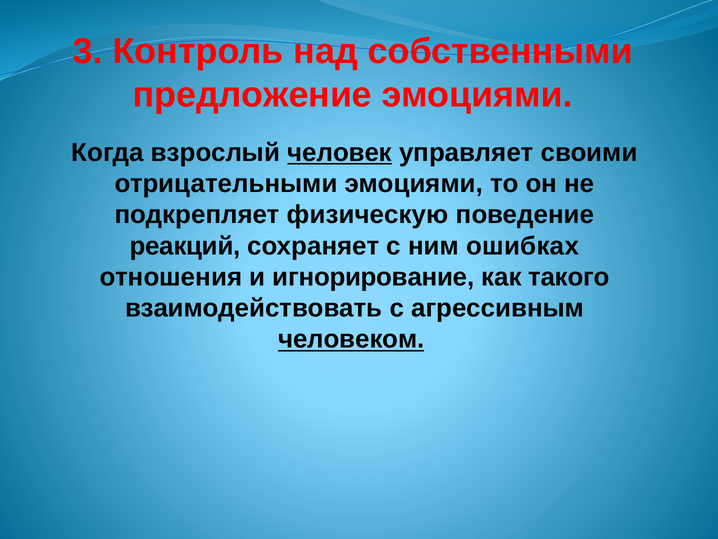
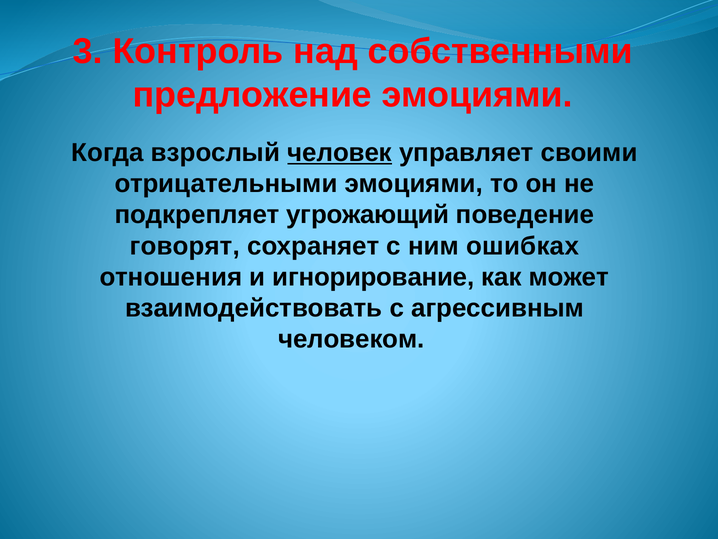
физическую: физическую -> угрожающий (368, 215)
реакций: реакций -> говорят (185, 246)
такого: такого -> может (569, 277)
человеком underline: present -> none (351, 339)
